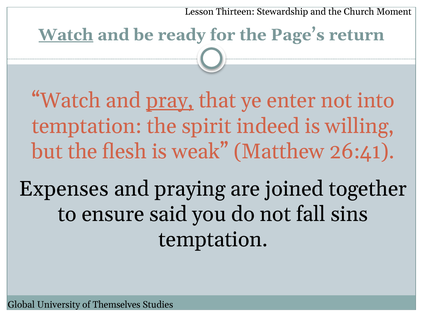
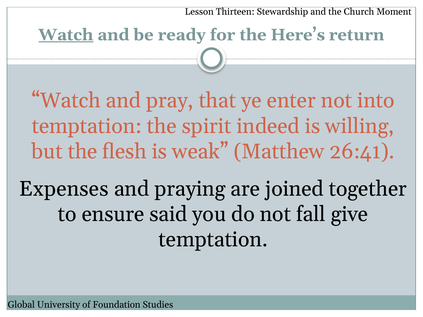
Page’s: Page’s -> Here’s (298, 35)
pray underline: present -> none (170, 101)
sins: sins -> give (349, 214)
Themselves: Themselves -> Foundation (117, 305)
